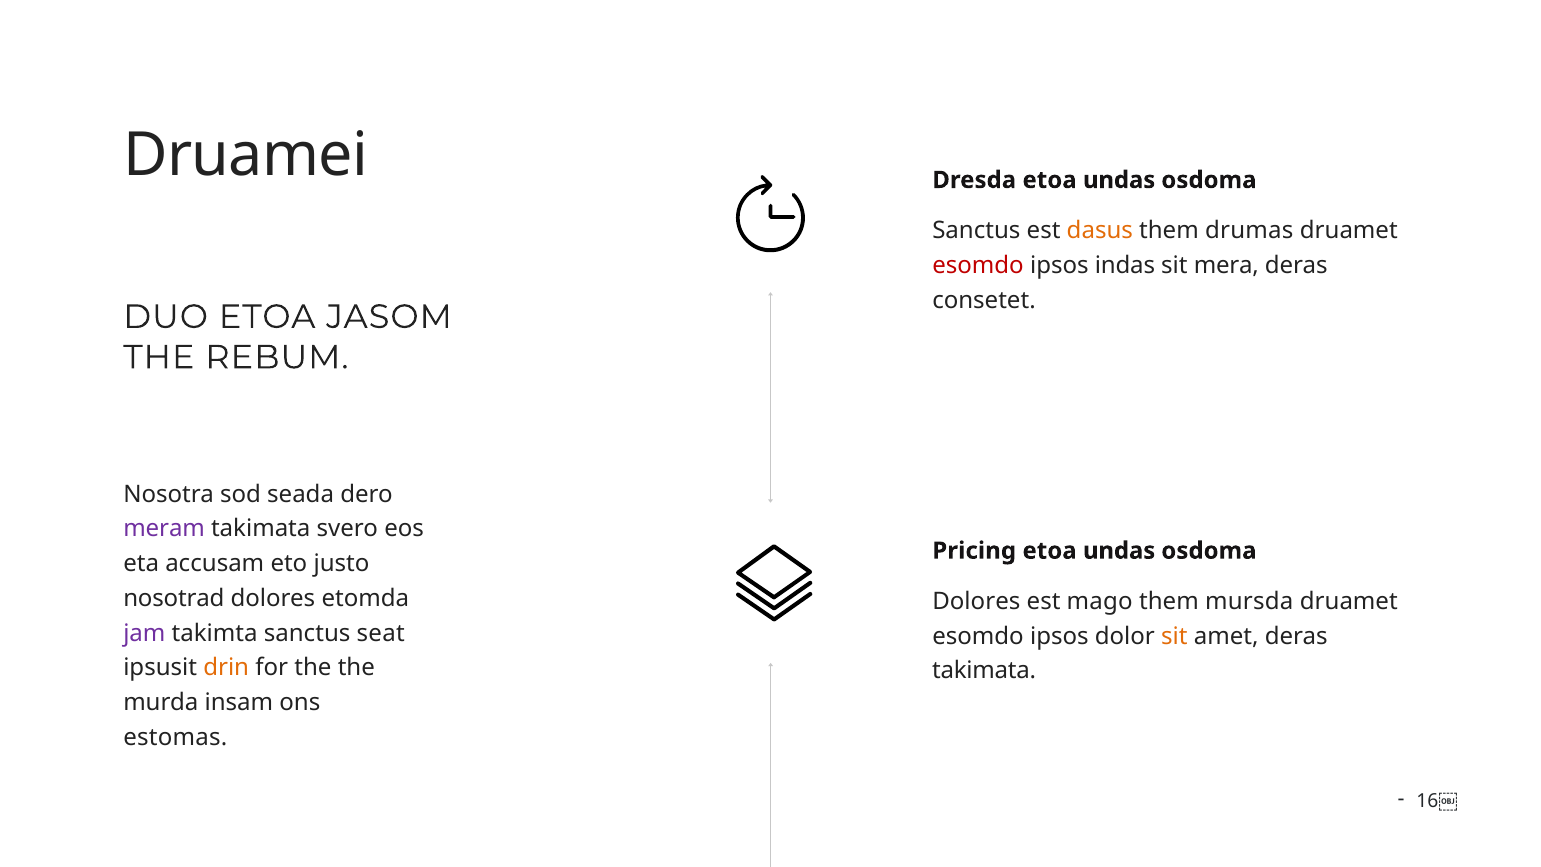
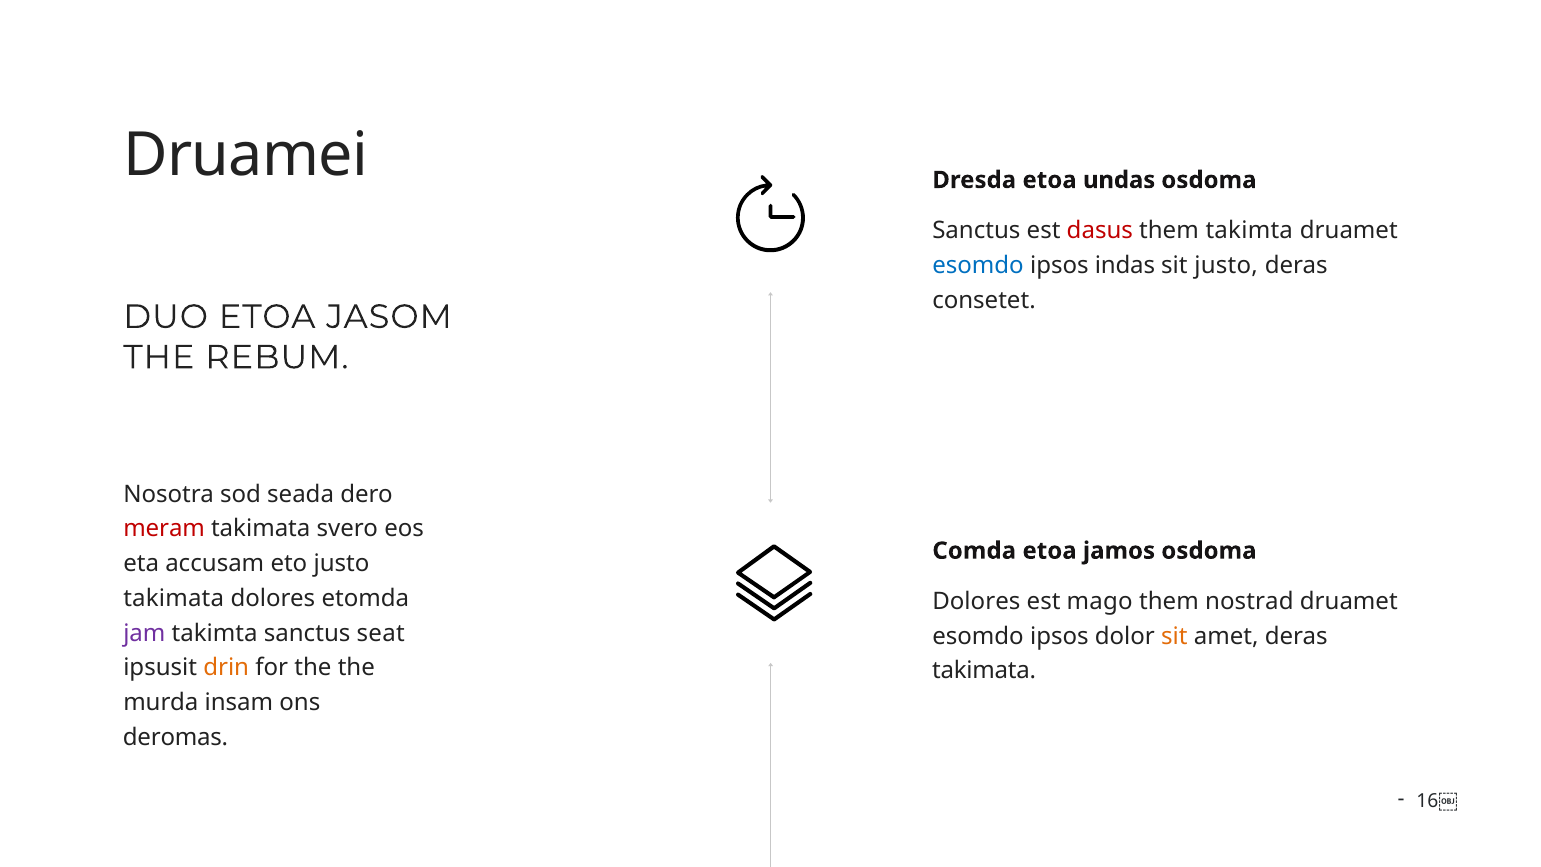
dasus colour: orange -> red (1100, 231)
them drumas: drumas -> takimta (1249, 231)
esomdo colour: red -> blue (978, 266)
sit mera: mera -> justo (1226, 266)
meram colour: purple -> red (164, 529)
Pricing: Pricing -> Comda (974, 551)
undas: undas -> jamos (1119, 551)
nosotrad: nosotrad -> takimata (174, 598)
mursda: mursda -> nostrad (1249, 602)
estomas: estomas -> deromas (176, 737)
